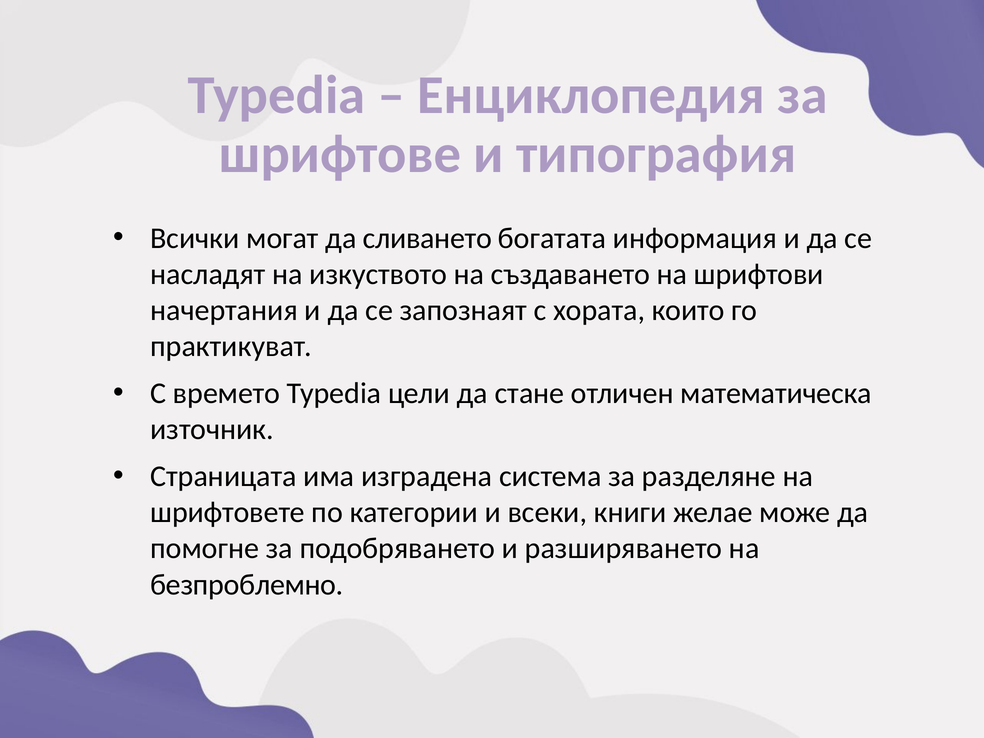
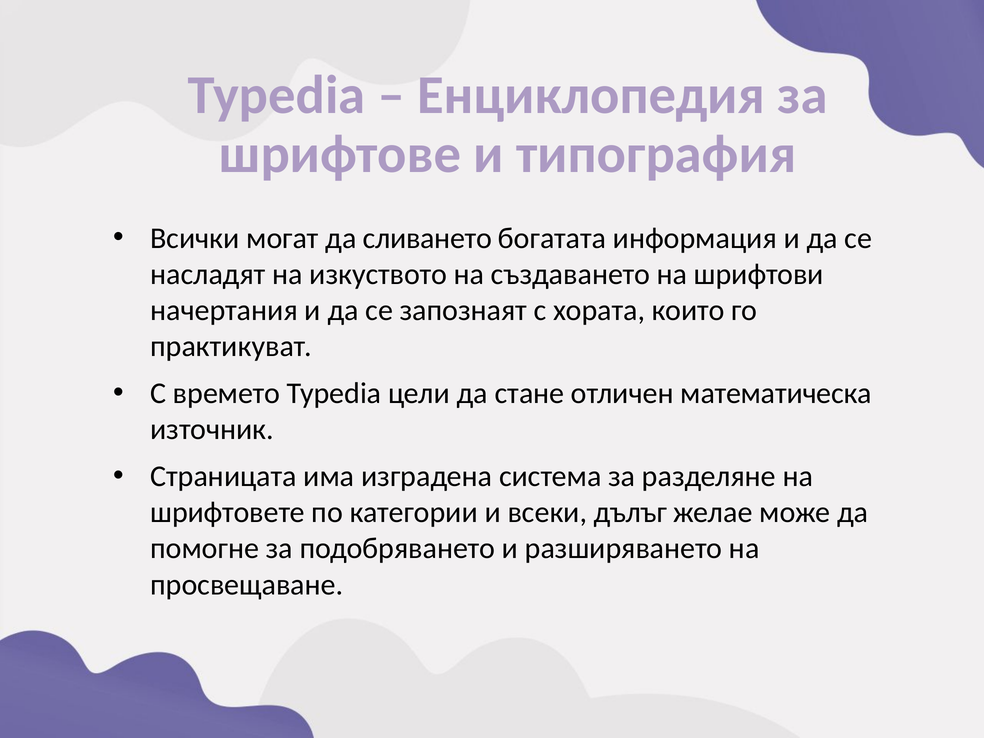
книги: книги -> дълъг (630, 512)
безпроблемно: безпроблемно -> просвещаване (247, 585)
